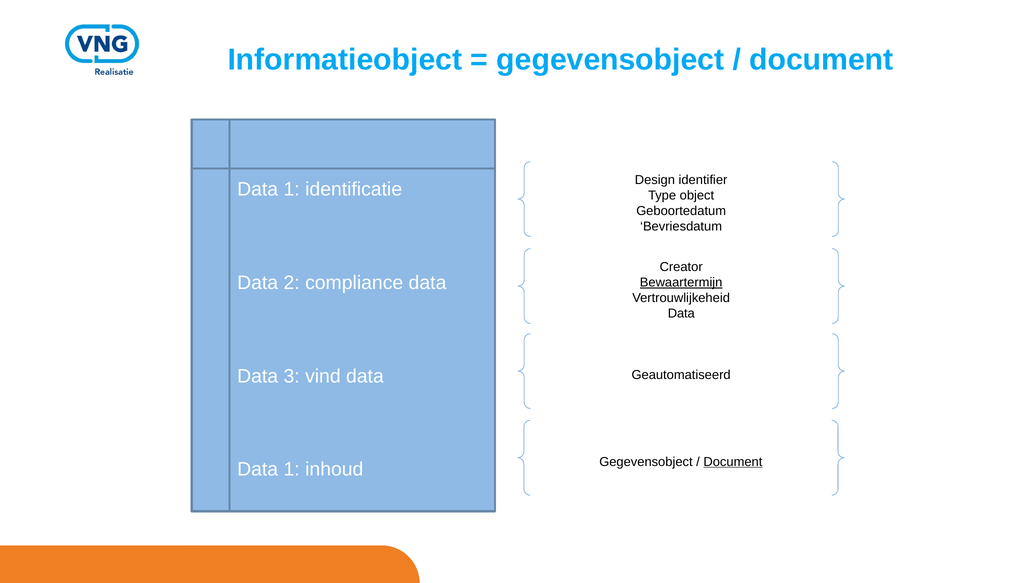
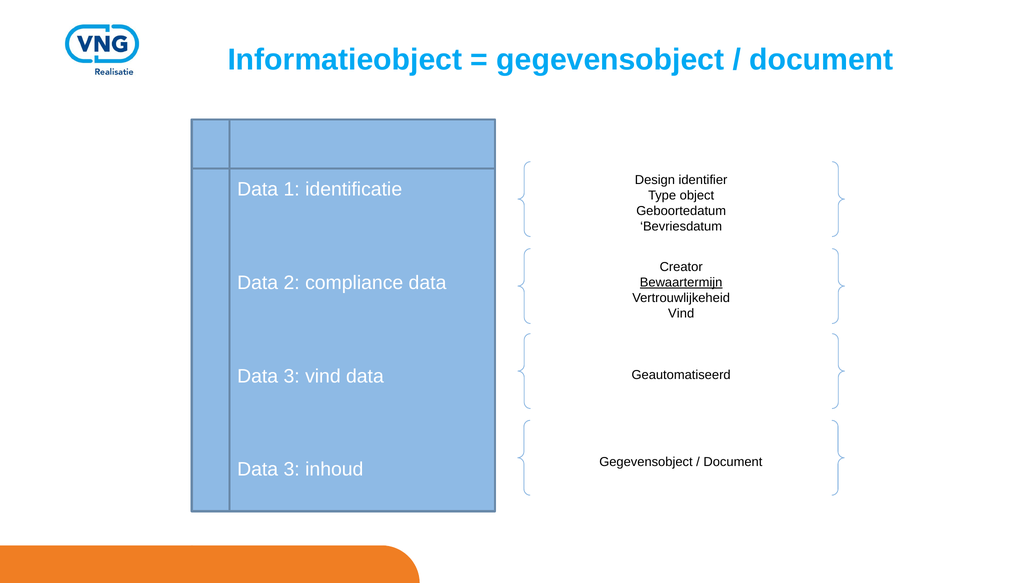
Data: Data -> Vind (681, 313)
Document underline: present -> none (733, 462)
1: 1 -> 3 (292, 469)
